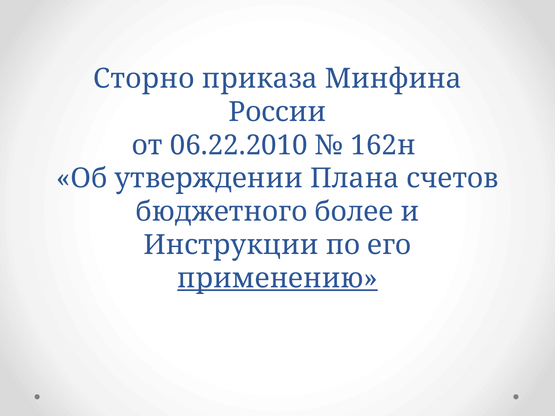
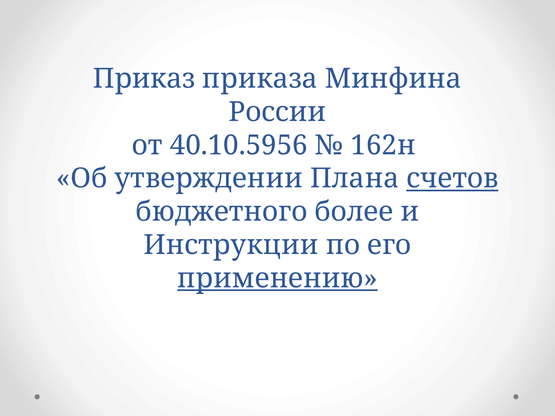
Сторно: Сторно -> Приказ (144, 79)
06.22.2010: 06.22.2010 -> 40.10.5956 (239, 145)
счетов underline: none -> present (452, 179)
